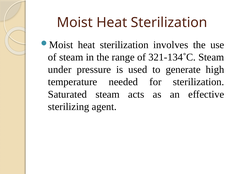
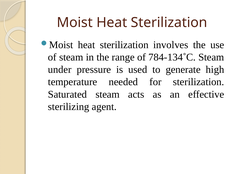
321-134˚C: 321-134˚C -> 784-134˚C (172, 57)
